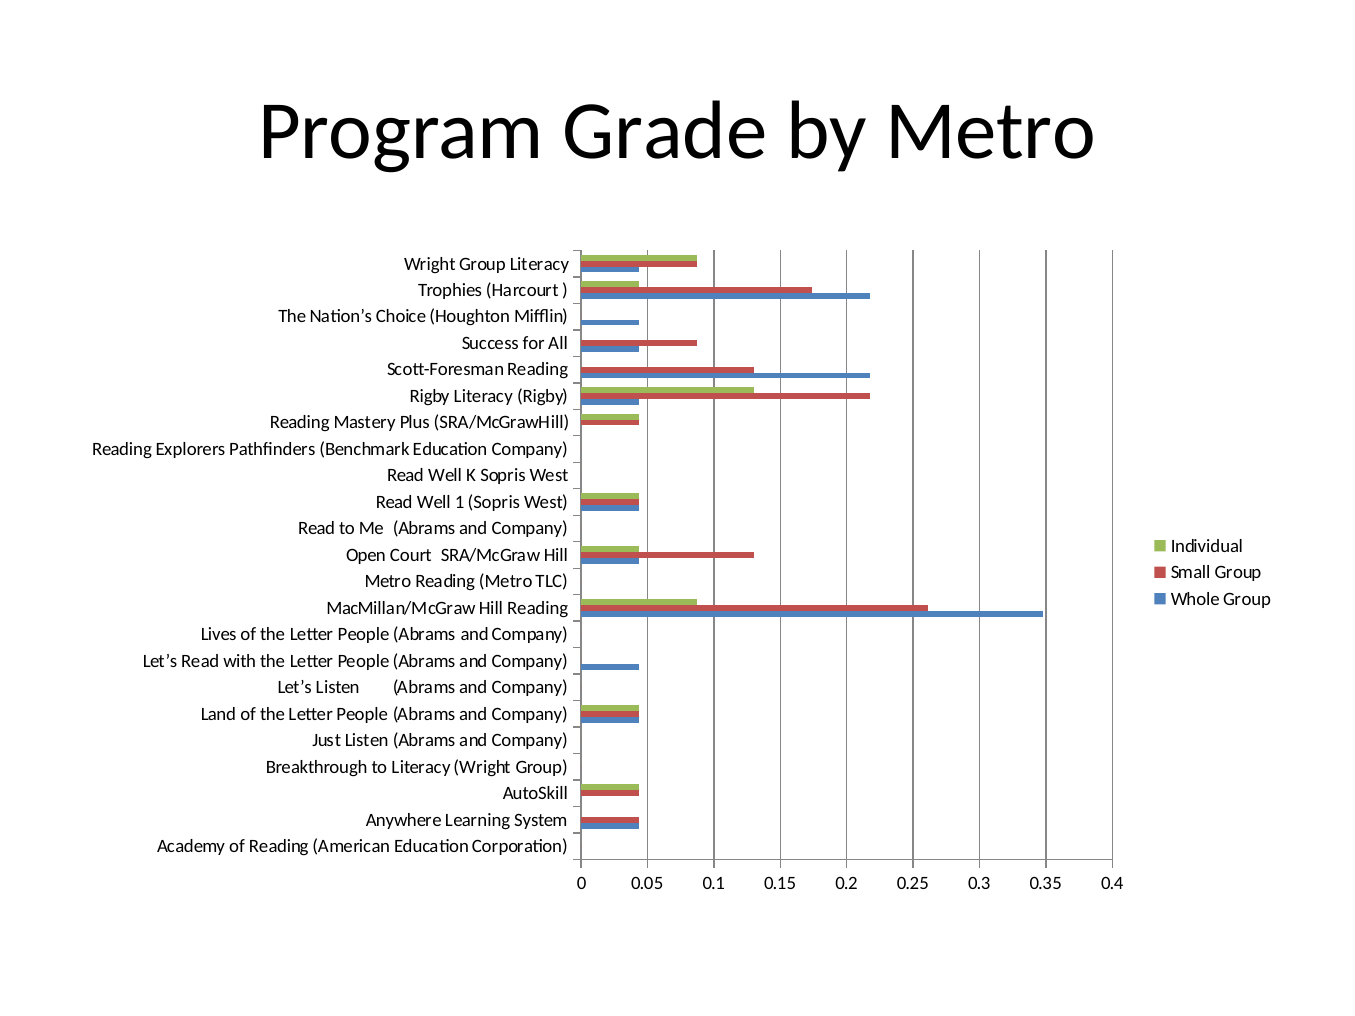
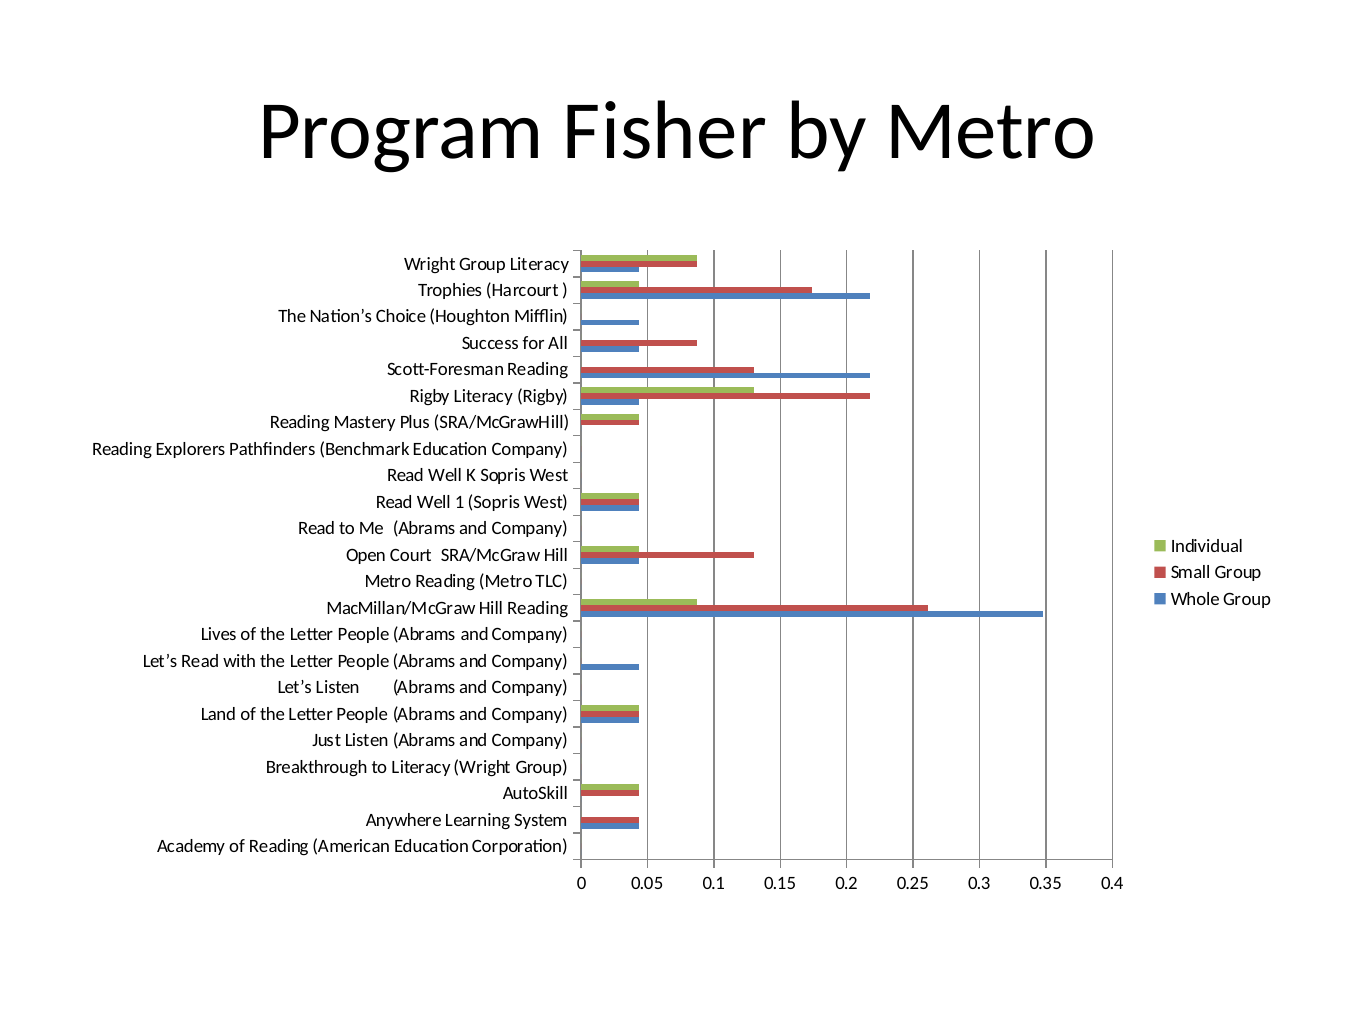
Grade: Grade -> Fisher (665, 131)
